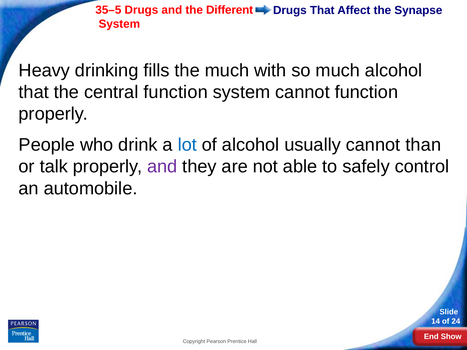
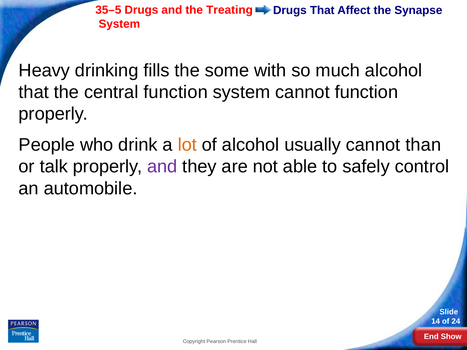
Different: Different -> Treating (230, 10)
the much: much -> some (227, 70)
lot colour: blue -> orange (187, 145)
